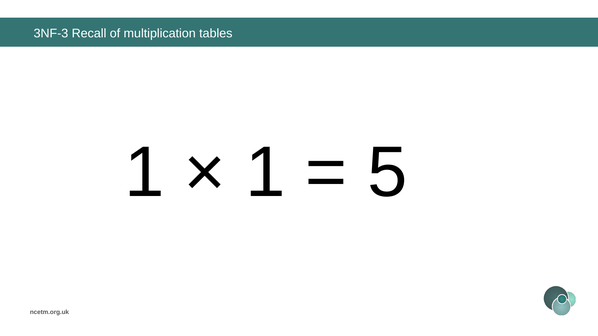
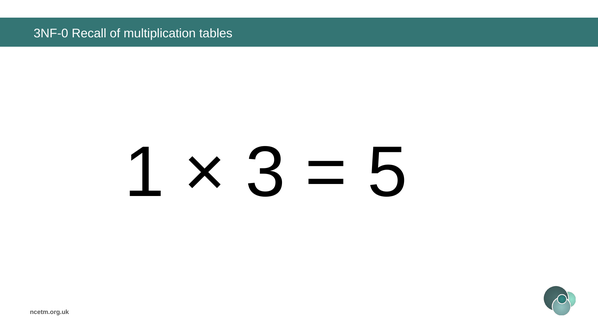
3NF-3: 3NF-3 -> 3NF-0 (51, 33)
1: 1 -> 3 (266, 173)
